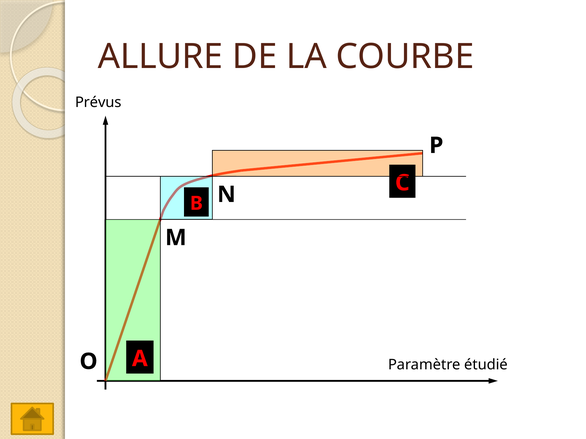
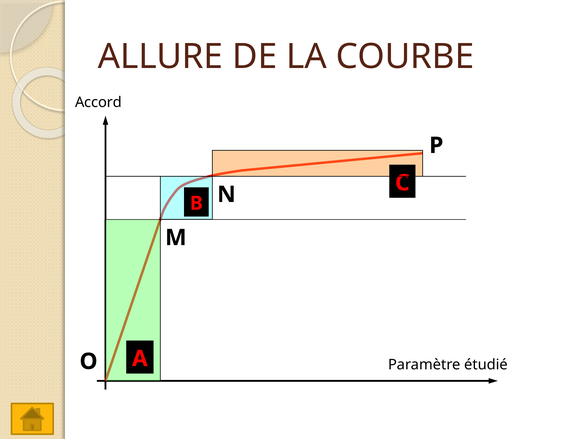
Prévus: Prévus -> Accord (98, 103)
